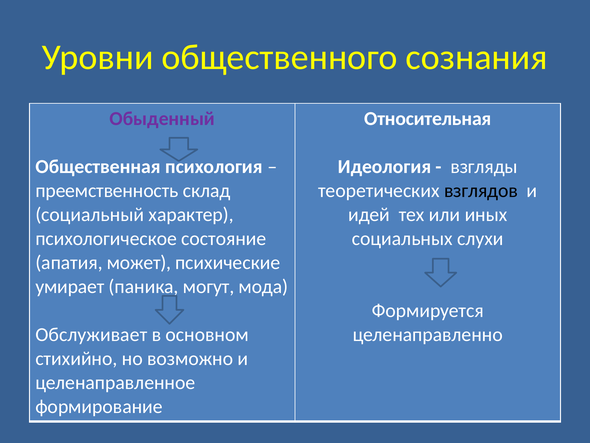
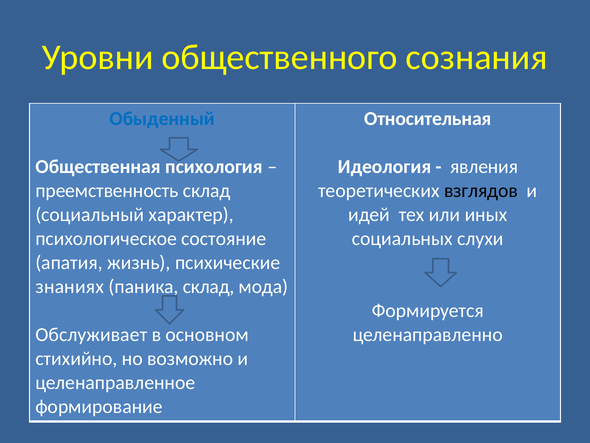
Обыденный colour: purple -> blue (162, 118)
взгляды: взгляды -> явления (484, 166)
может: может -> жизнь (139, 262)
умирает: умирает -> знаниях (70, 286)
паника могут: могут -> склад (209, 286)
